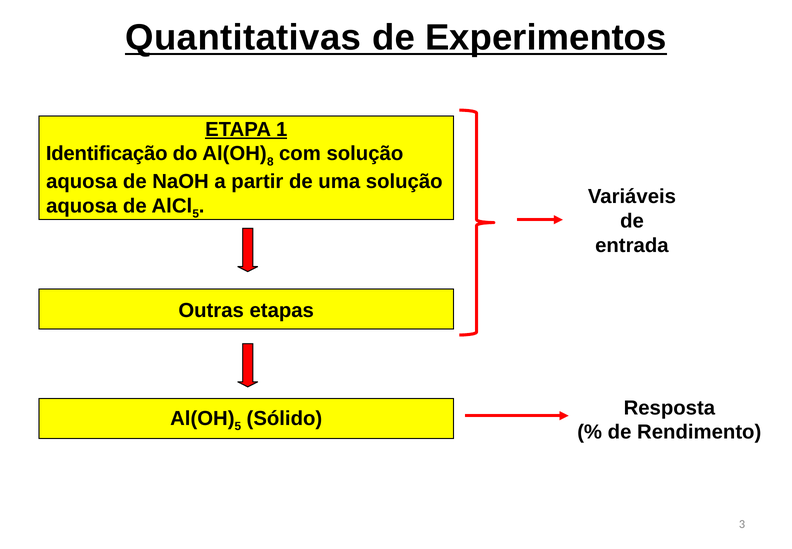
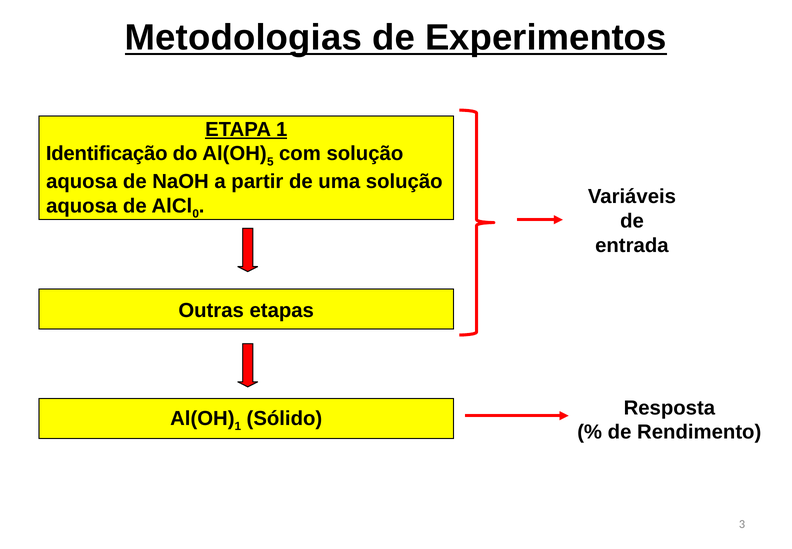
Quantitativas: Quantitativas -> Metodologias (243, 38)
8: 8 -> 5 (270, 161)
5: 5 -> 0 (196, 214)
5: 5 -> 1 (238, 426)
